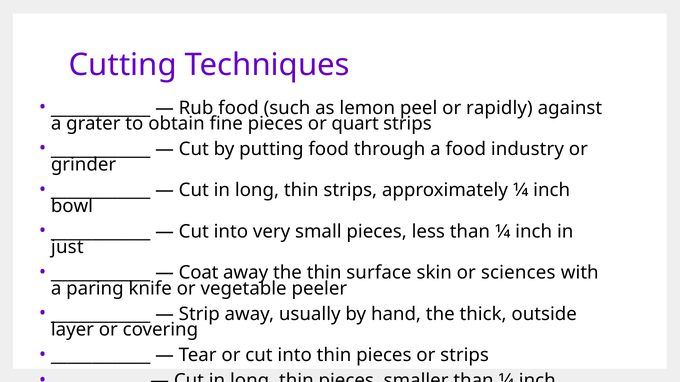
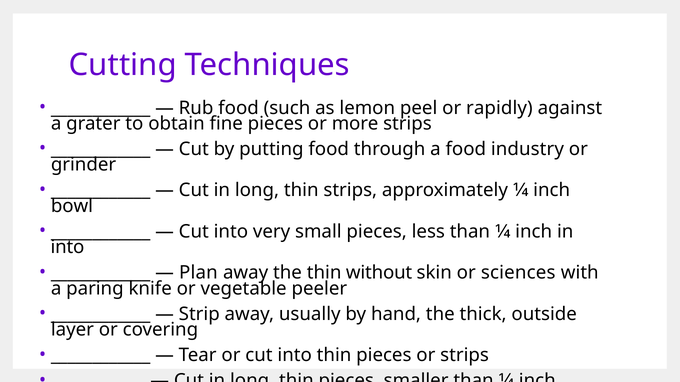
quart: quart -> more (355, 124)
just: just -> into (67, 248)
Coat: Coat -> Plan (198, 273)
surface: surface -> without (379, 273)
